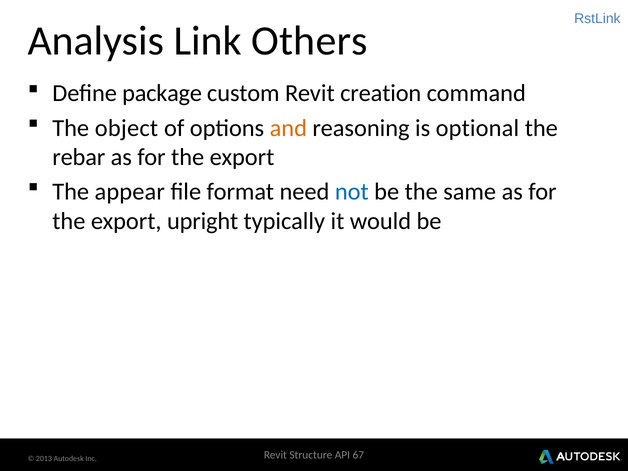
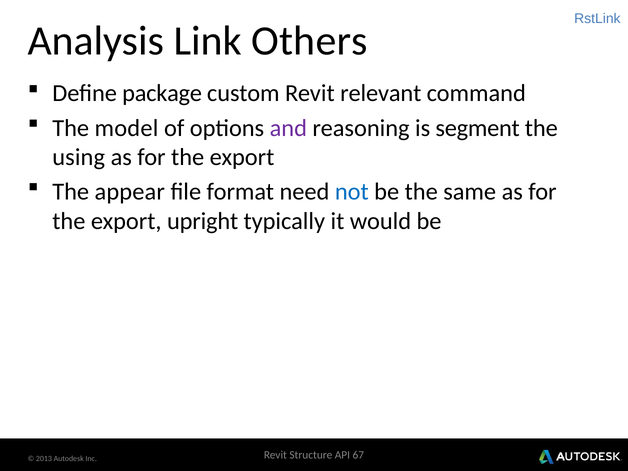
creation: creation -> relevant (381, 93)
object: object -> model (126, 128)
and colour: orange -> purple (288, 128)
optional: optional -> segment (478, 128)
rebar: rebar -> using (79, 157)
